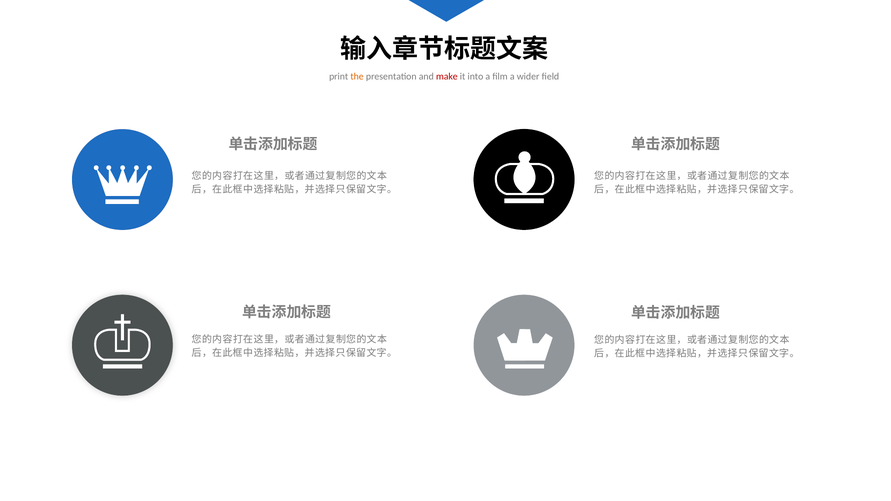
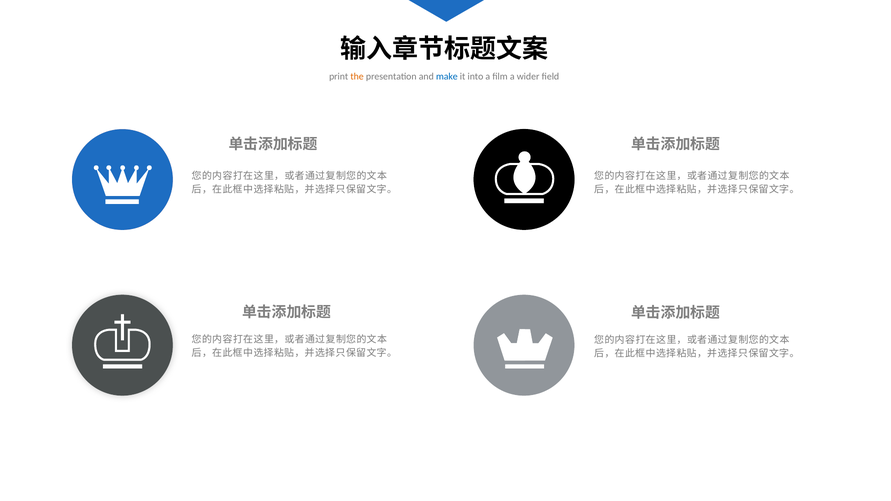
make colour: red -> blue (447, 77)
